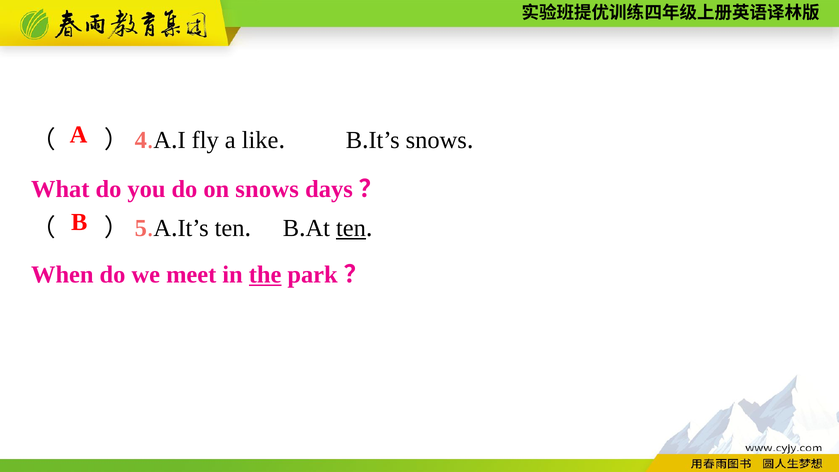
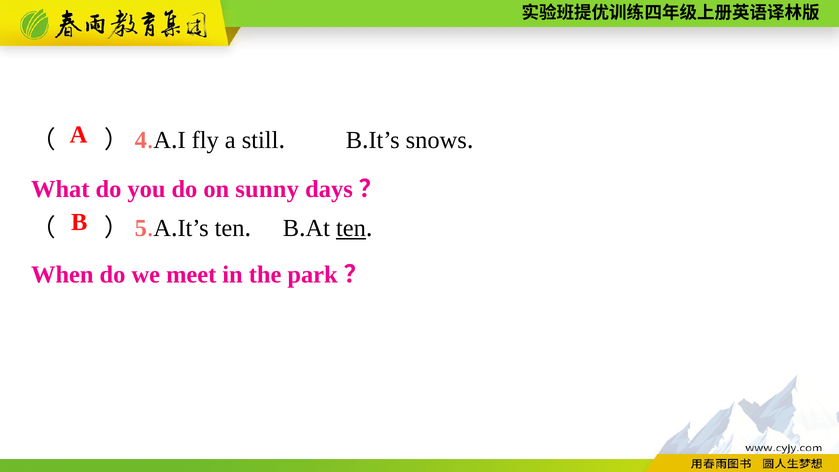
like: like -> still (260, 140)
on snows: snows -> sunny (267, 189)
the underline: present -> none (265, 275)
